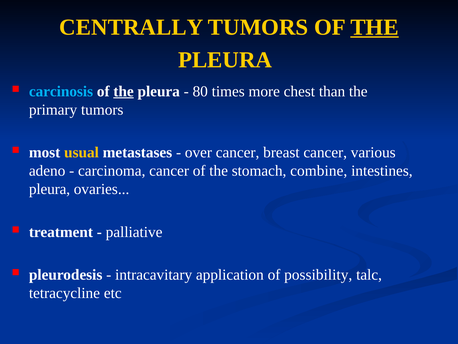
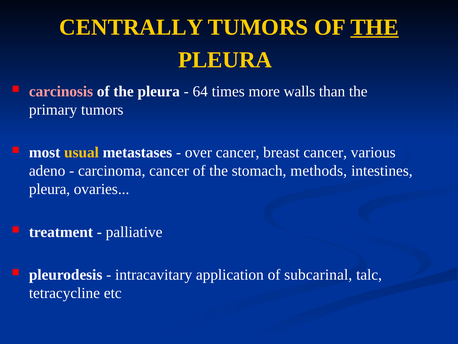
carcinosis colour: light blue -> pink (61, 91)
the underline: present -> none (124, 91)
80: 80 -> 64 (200, 91)
chest: chest -> walls (299, 91)
combine: combine -> methods (319, 171)
possibility: possibility -> subcarinal (318, 274)
